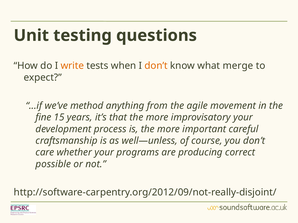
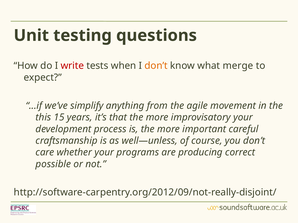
write colour: orange -> red (72, 66)
method: method -> simplify (87, 106)
fine: fine -> this (43, 118)
